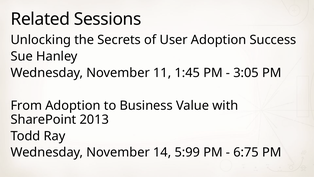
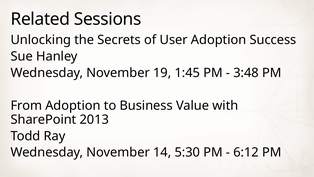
11: 11 -> 19 (162, 73)
3:05: 3:05 -> 3:48 (246, 73)
5:99: 5:99 -> 5:30 (187, 152)
6:75: 6:75 -> 6:12 (246, 152)
